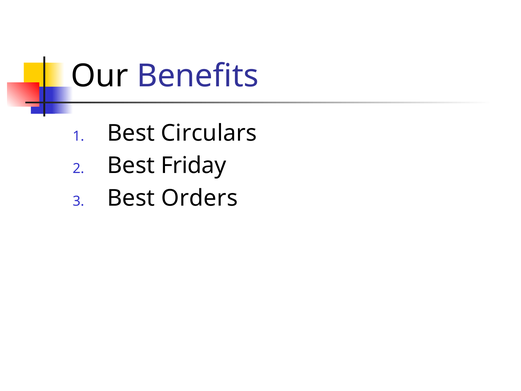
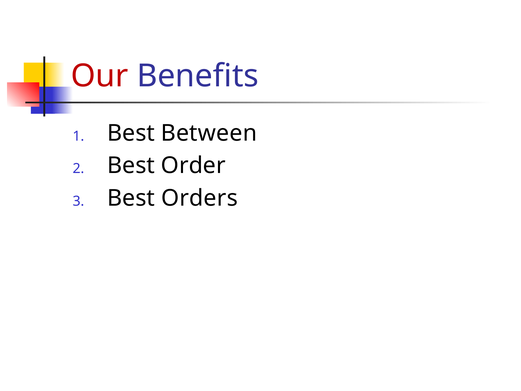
Our colour: black -> red (100, 76)
Circulars: Circulars -> Between (209, 133)
Friday: Friday -> Order (193, 166)
